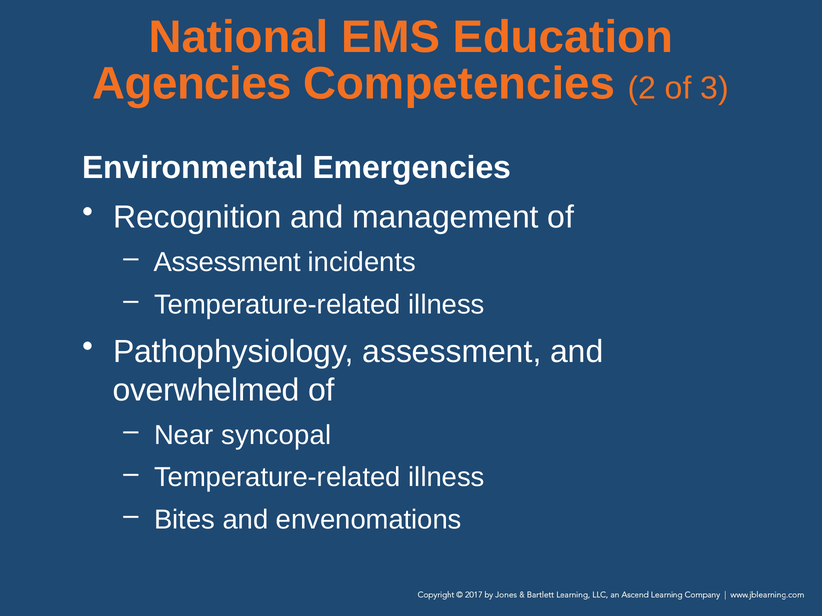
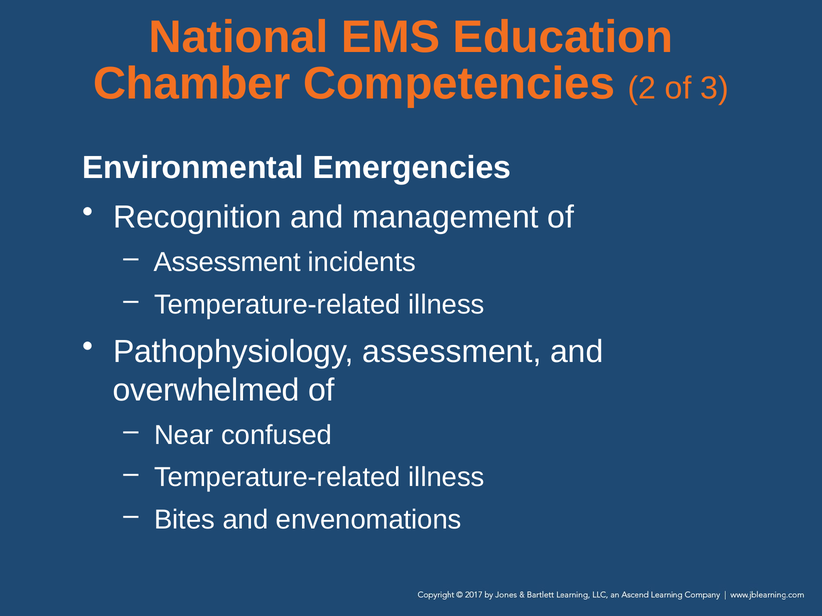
Agencies: Agencies -> Chamber (192, 84)
syncopal: syncopal -> confused (277, 435)
